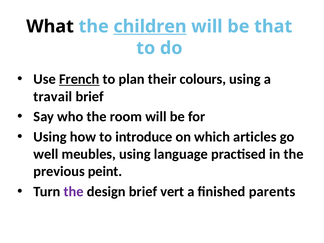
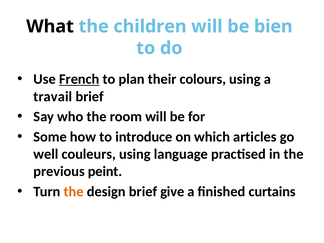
children underline: present -> none (150, 26)
that: that -> bien (273, 26)
Using: Using -> Some (50, 137)
meubles: meubles -> couleurs (89, 154)
the colour: purple -> orange (74, 192)
vert: vert -> give (172, 192)
parents: parents -> curtains (272, 192)
